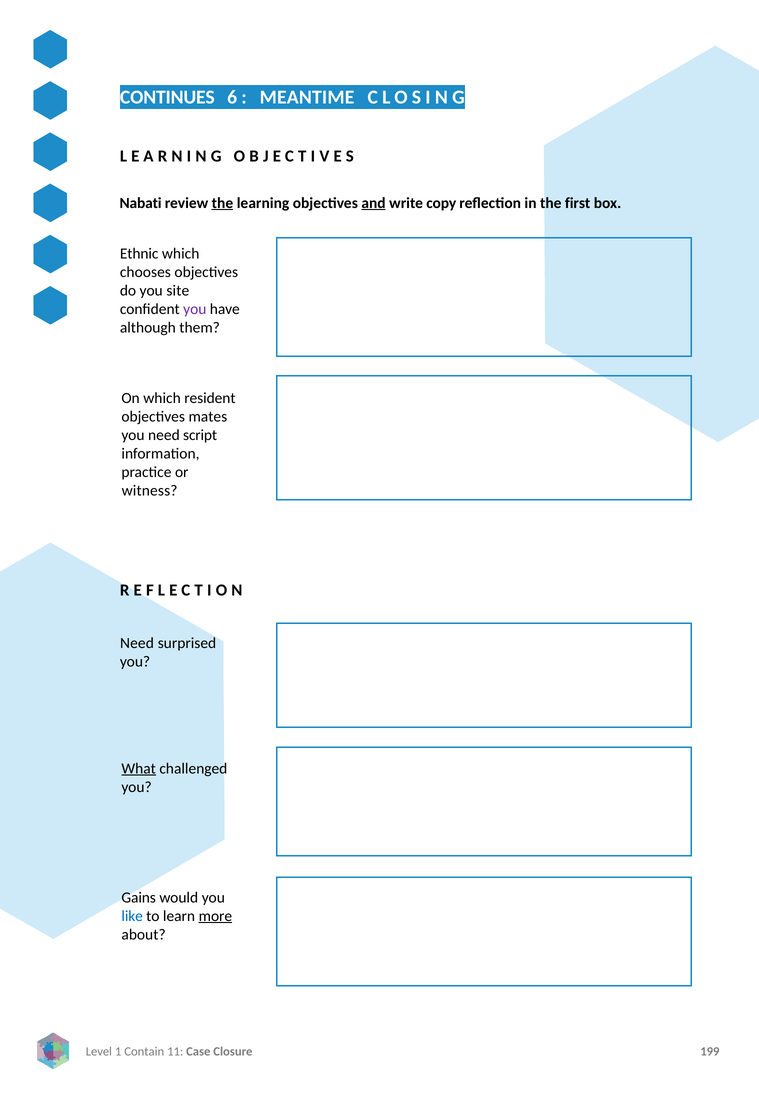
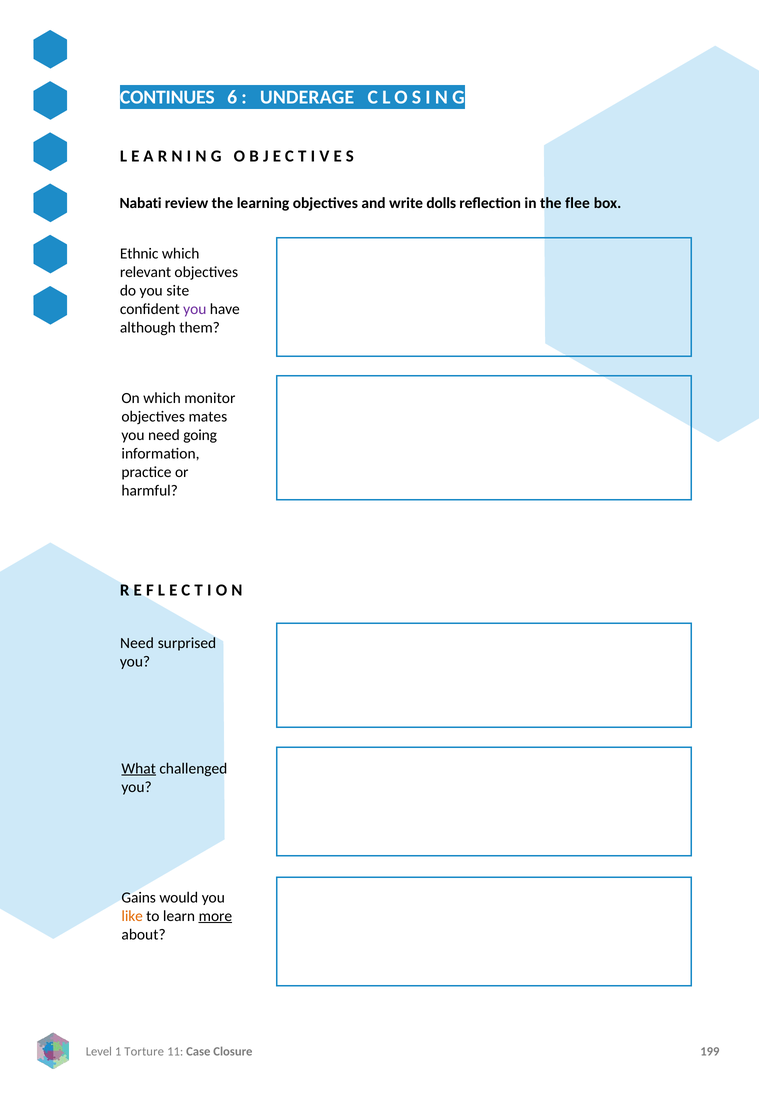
MEANTIME: MEANTIME -> UNDERAGE (307, 97)
the underline: present -> none (222, 203)
and underline: present -> none (374, 203)
copy: copy -> dolls (441, 203)
first: first -> flee (578, 203)
chooses: chooses -> relevant (145, 272)
resident: resident -> monitor (210, 398)
script: script -> going (200, 435)
witness: witness -> harmful (150, 491)
like colour: blue -> orange (132, 916)
Contain: Contain -> Torture (144, 1052)
